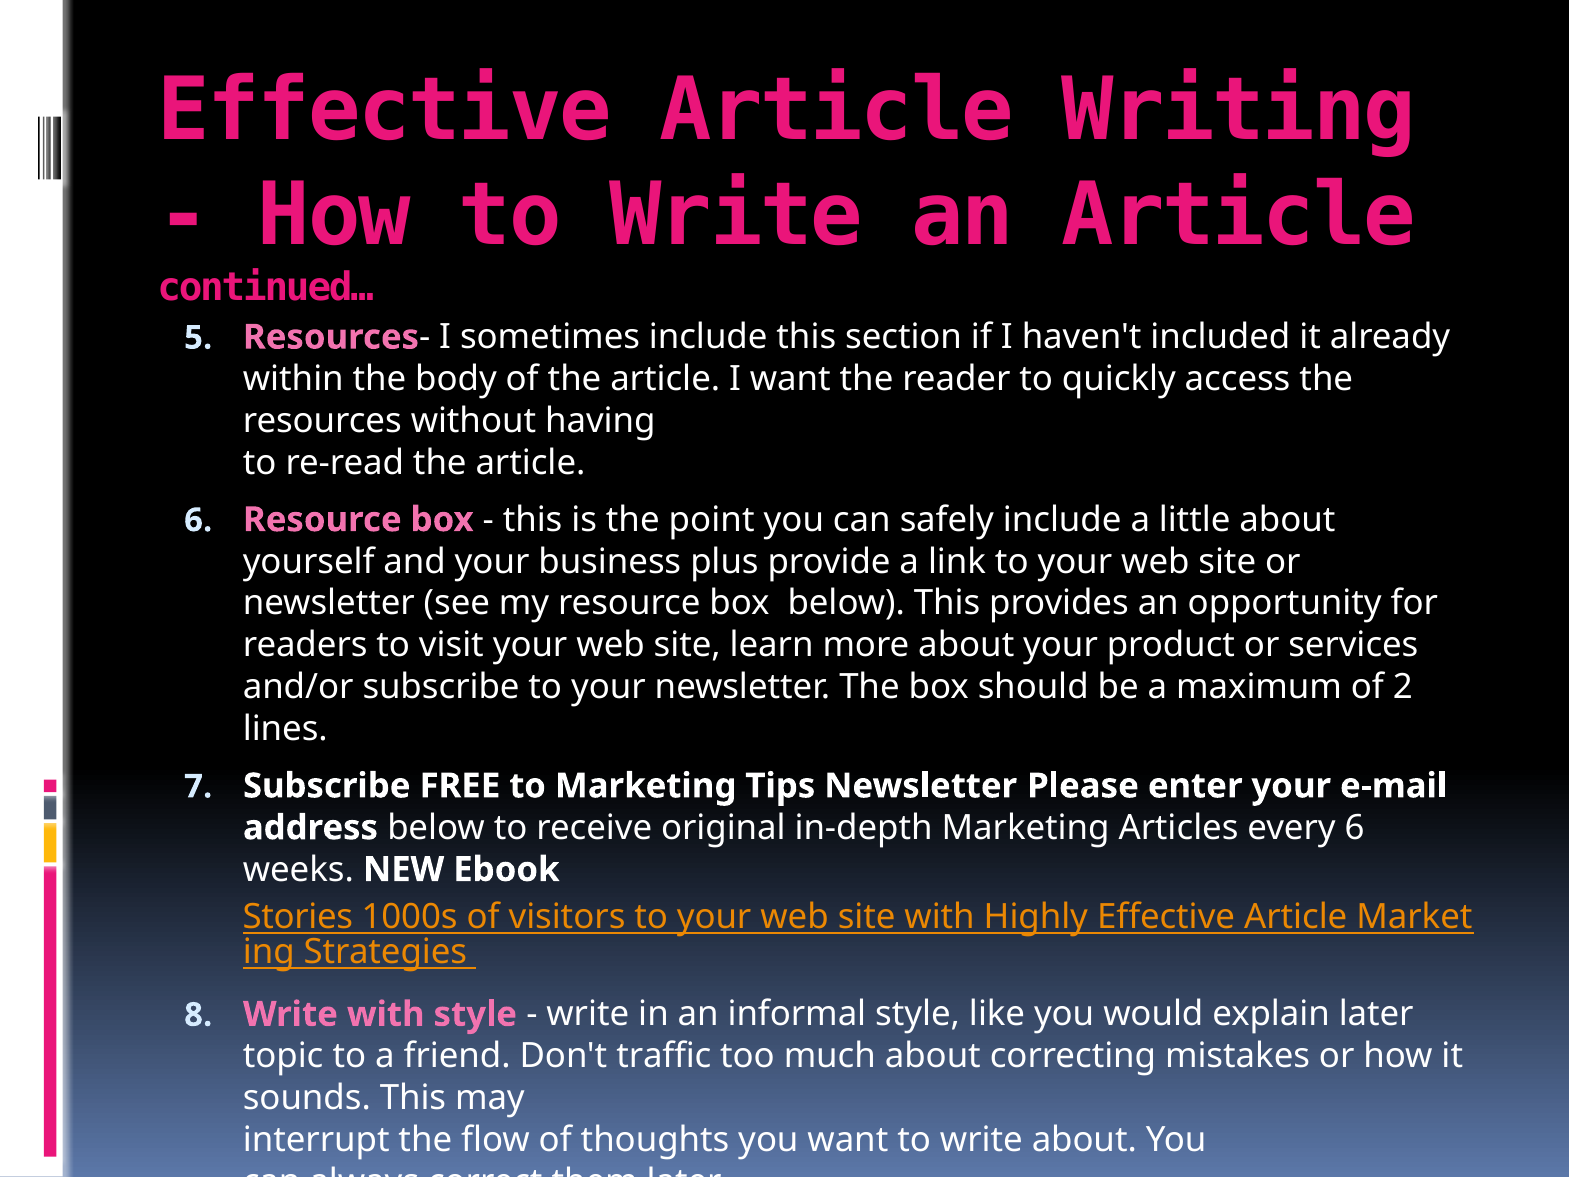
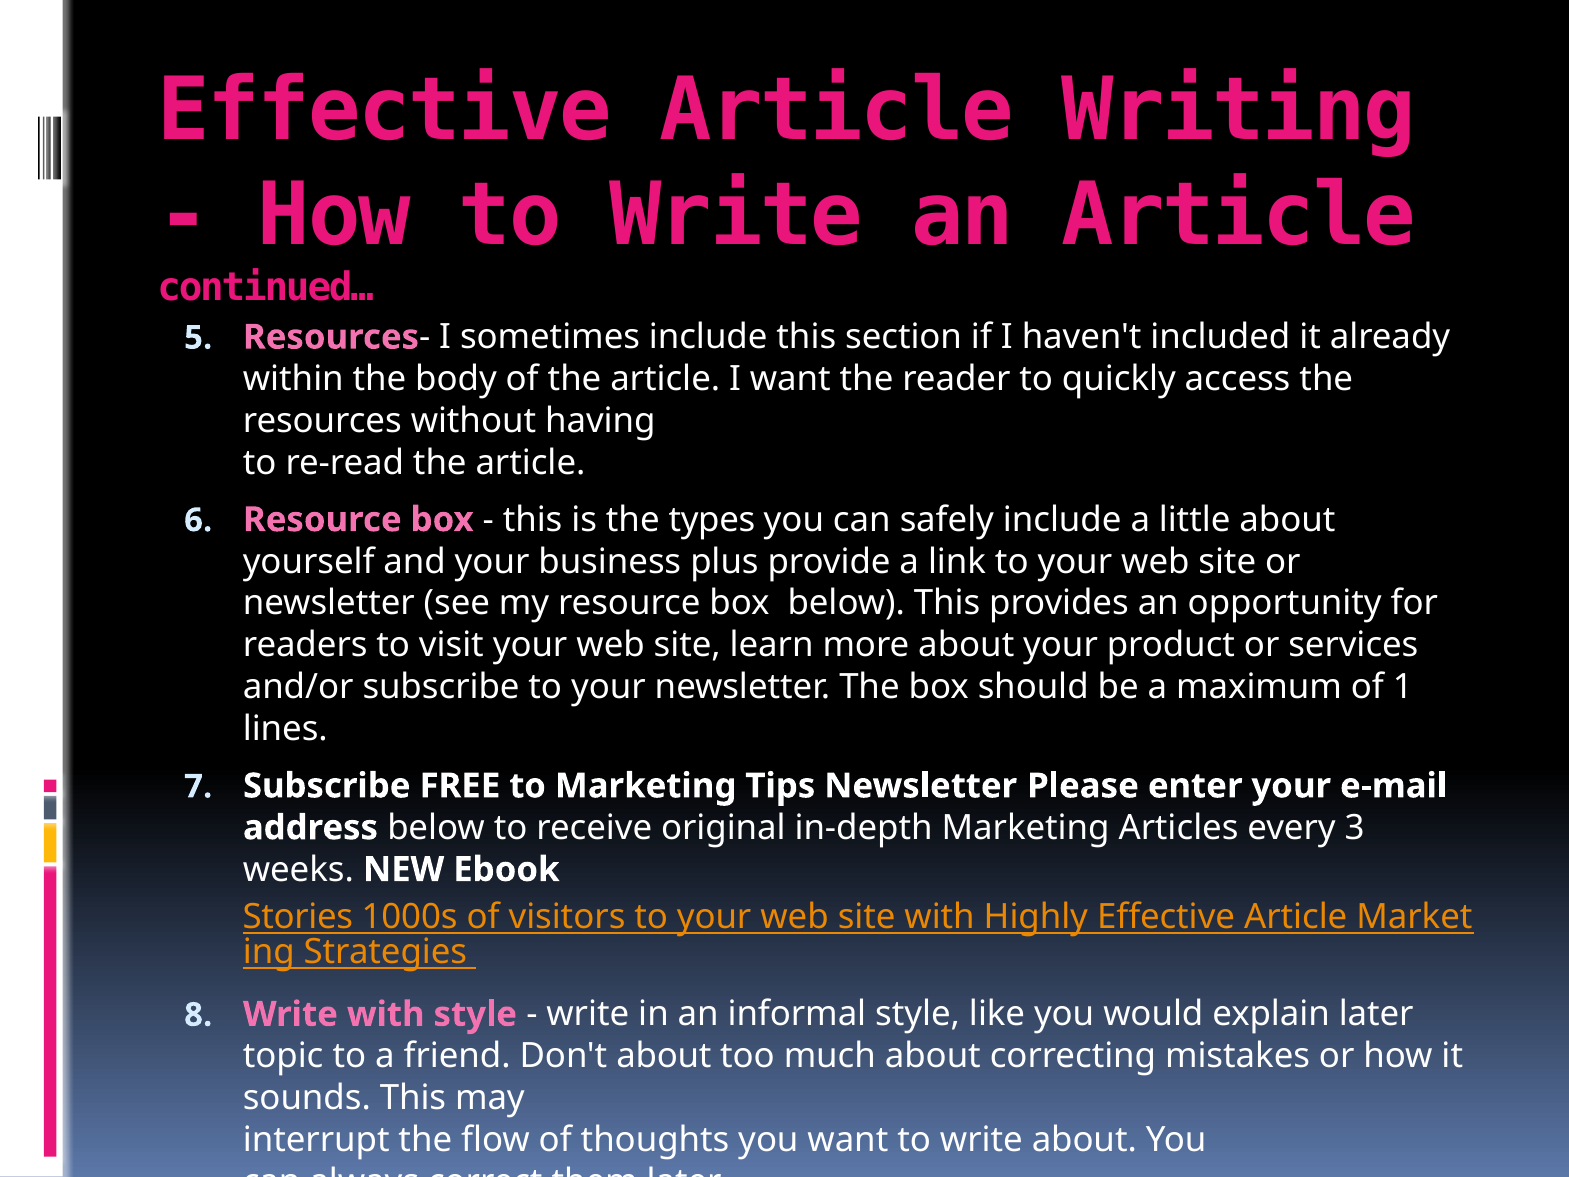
point: point -> types (712, 520)
2: 2 -> 1 (1403, 687)
every 6: 6 -> 3 (1355, 828)
Don't traffic: traffic -> about (664, 1056)
